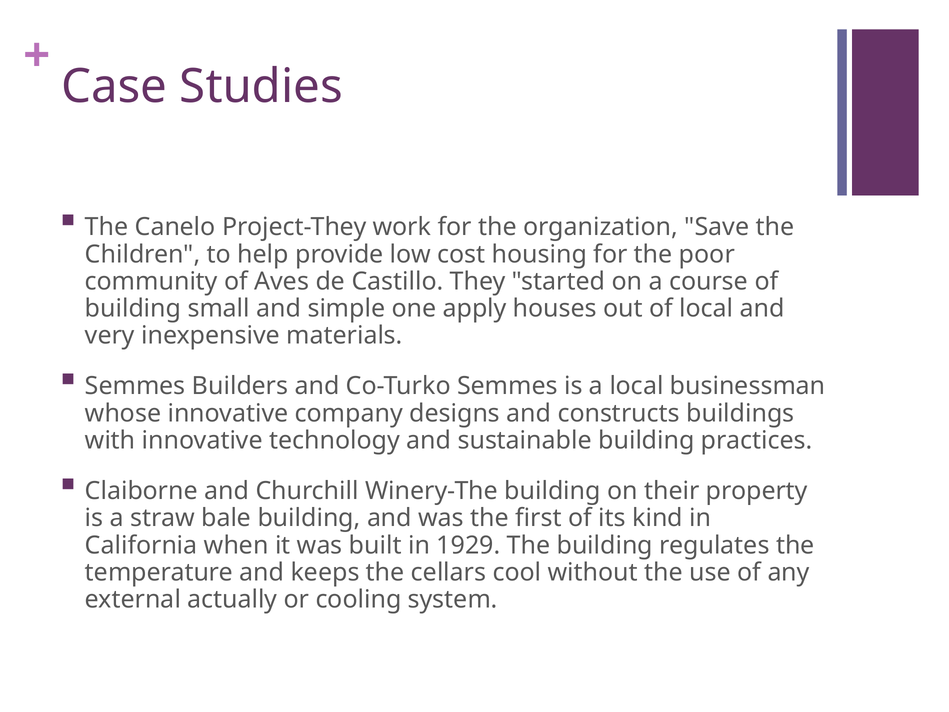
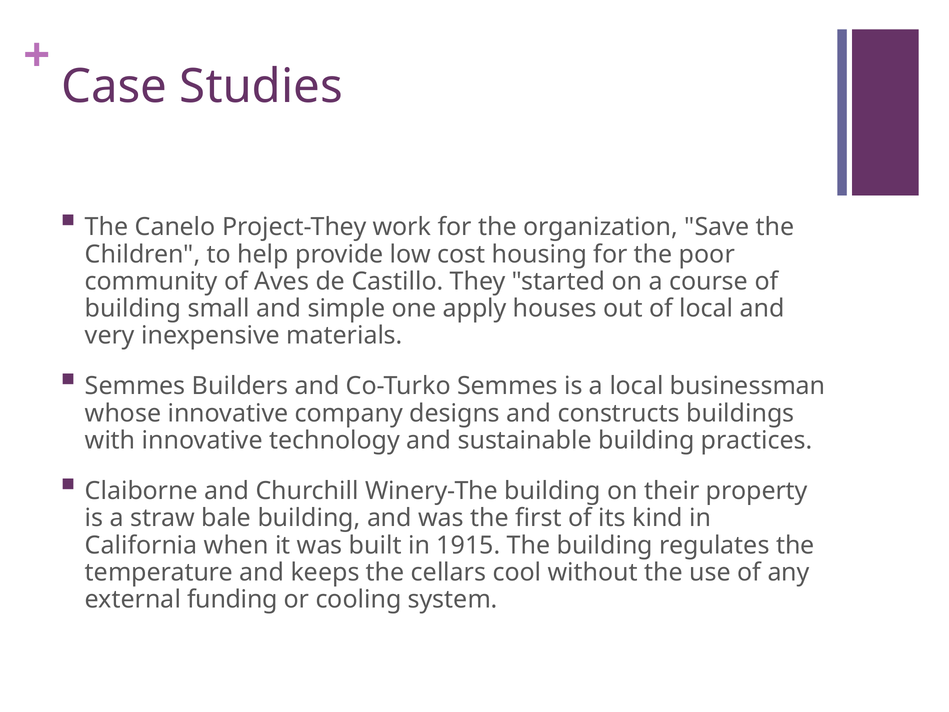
1929: 1929 -> 1915 (468, 545)
actually: actually -> funding (232, 599)
